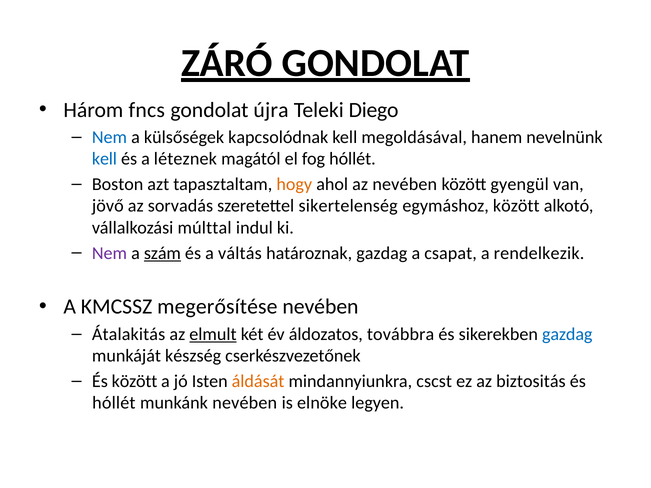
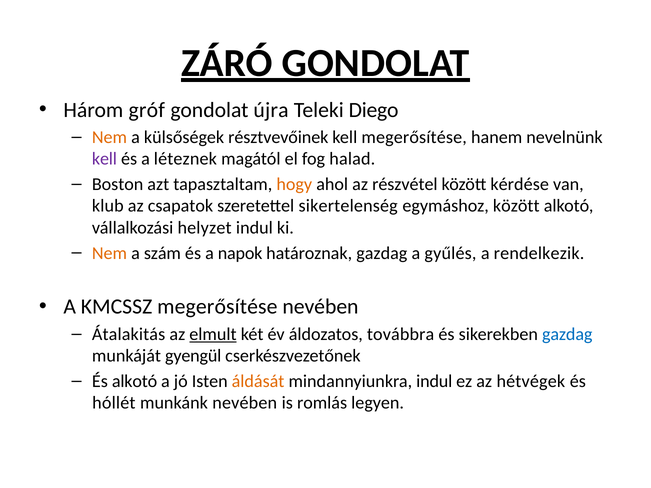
fncs: fncs -> gróf (147, 110)
Nem colour: blue -> orange (109, 137)
kapcsolódnak: kapcsolódnak -> résztvevőinek (278, 137)
kell megoldásával: megoldásával -> megerősítése (414, 137)
kell colour: blue -> purple (104, 159)
fog hóllét: hóllét -> halad (352, 159)
az nevében: nevében -> részvétel (405, 184)
gyengül: gyengül -> kérdése (520, 184)
jövő: jövő -> klub (108, 206)
sorvadás: sorvadás -> csapatok (180, 206)
múlttal: múlttal -> helyzet (205, 228)
Nem colour: purple -> orange (109, 253)
szám underline: present -> none (162, 253)
váltás: váltás -> napok (240, 253)
csapat: csapat -> gyűlés (450, 253)
készség: készség -> gyengül (193, 356)
És között: között -> alkotó (135, 381)
mindannyiunkra cscst: cscst -> indul (434, 381)
biztositás: biztositás -> hétvégek (531, 381)
elnöke: elnöke -> romlás (322, 403)
